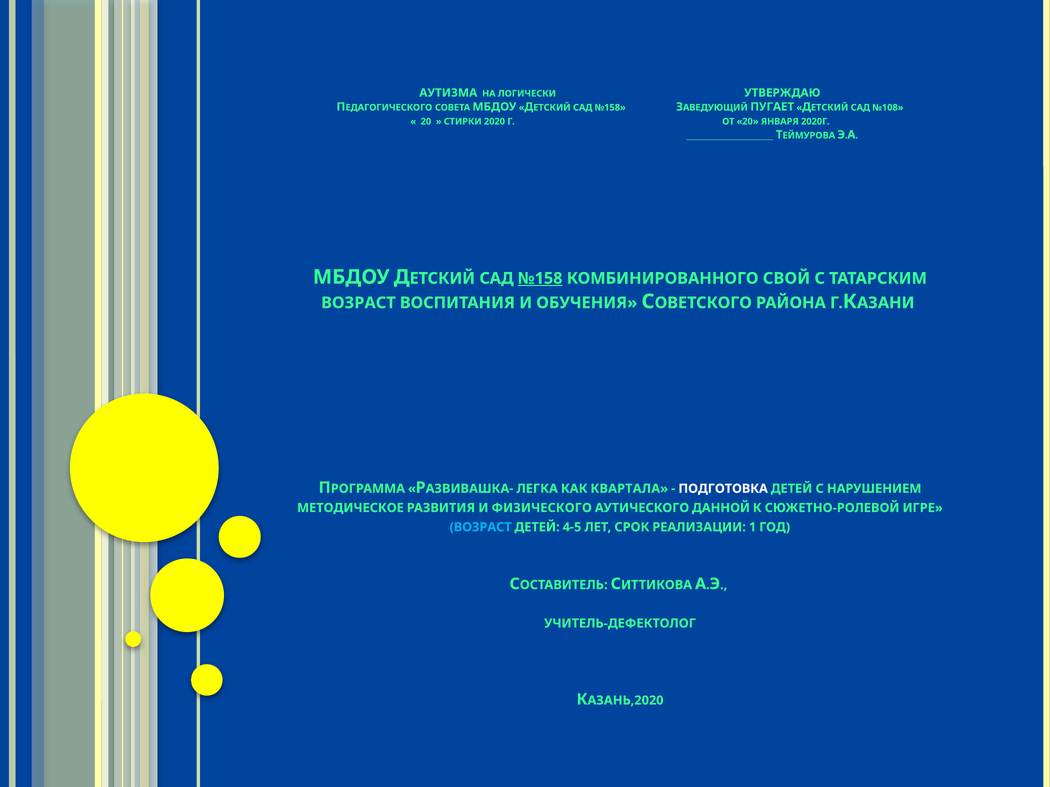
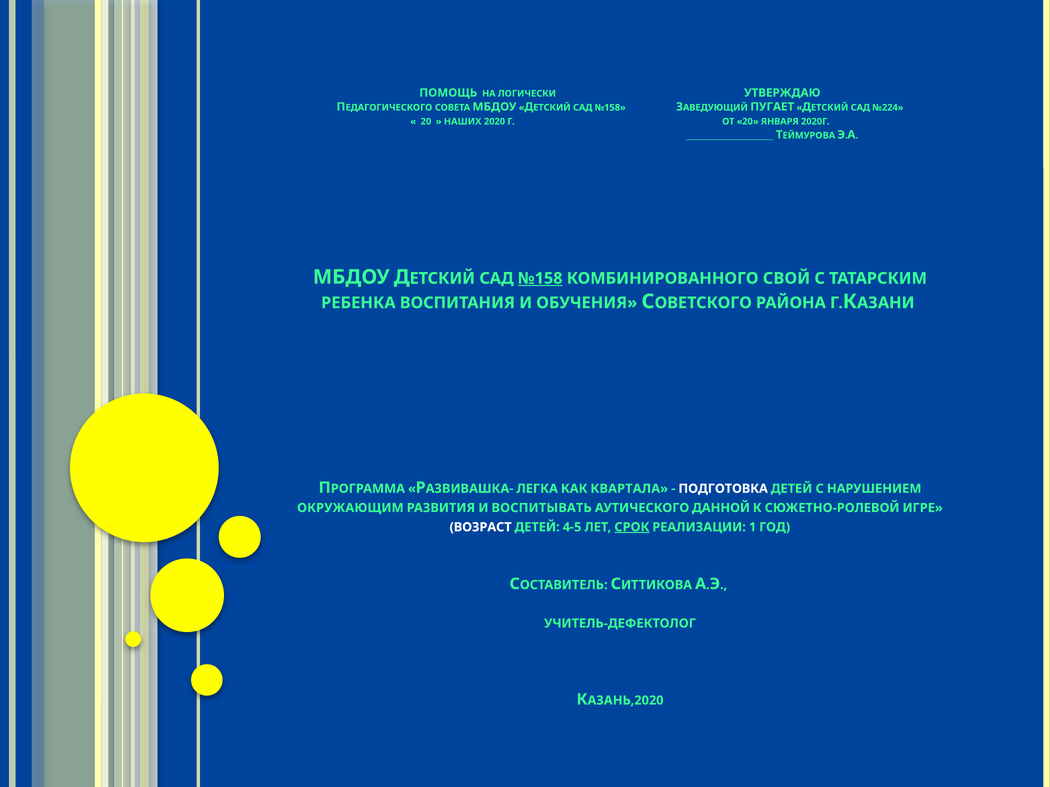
АУТИЗМА: АУТИЗМА -> ПОМОЩЬ (448, 93)
№108: №108 -> №224 (888, 108)
СТИРКИ: СТИРКИ -> НАШИХ (463, 122)
ВОЗРАСТ: ВОЗРАСТ -> РЕБЕНКА (358, 303)
МЕТОДИЧЕСКОЕ: МЕТОДИЧЕСКОЕ -> ОКРУЖАЮЩИМ (350, 508)
ФИЗИЧЕСКОГО: ФИЗИЧЕСКОГО -> ВОСПИТЫВАТЬ (542, 508)
ВОЗРАСТ colour: light blue -> white (481, 527)
СРОК underline: none -> present (632, 527)
